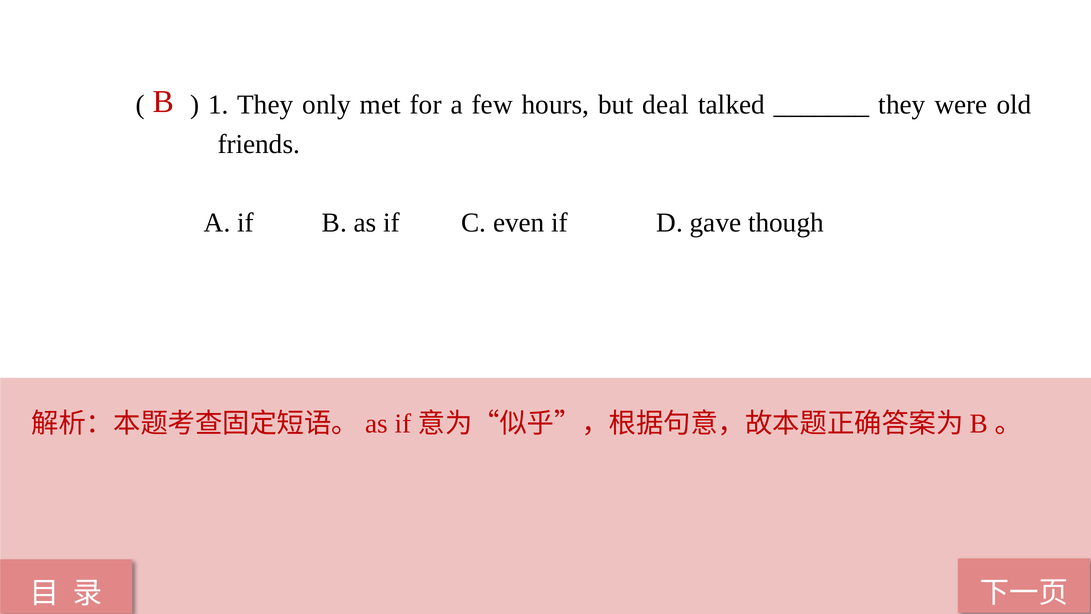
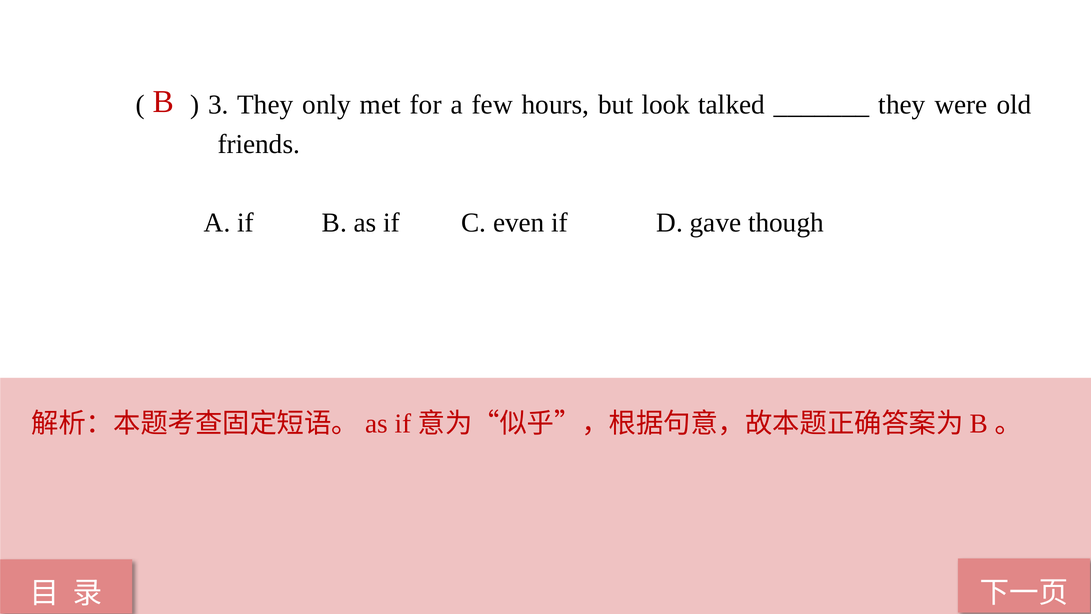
1: 1 -> 3 (219, 105)
deal: deal -> look (666, 105)
